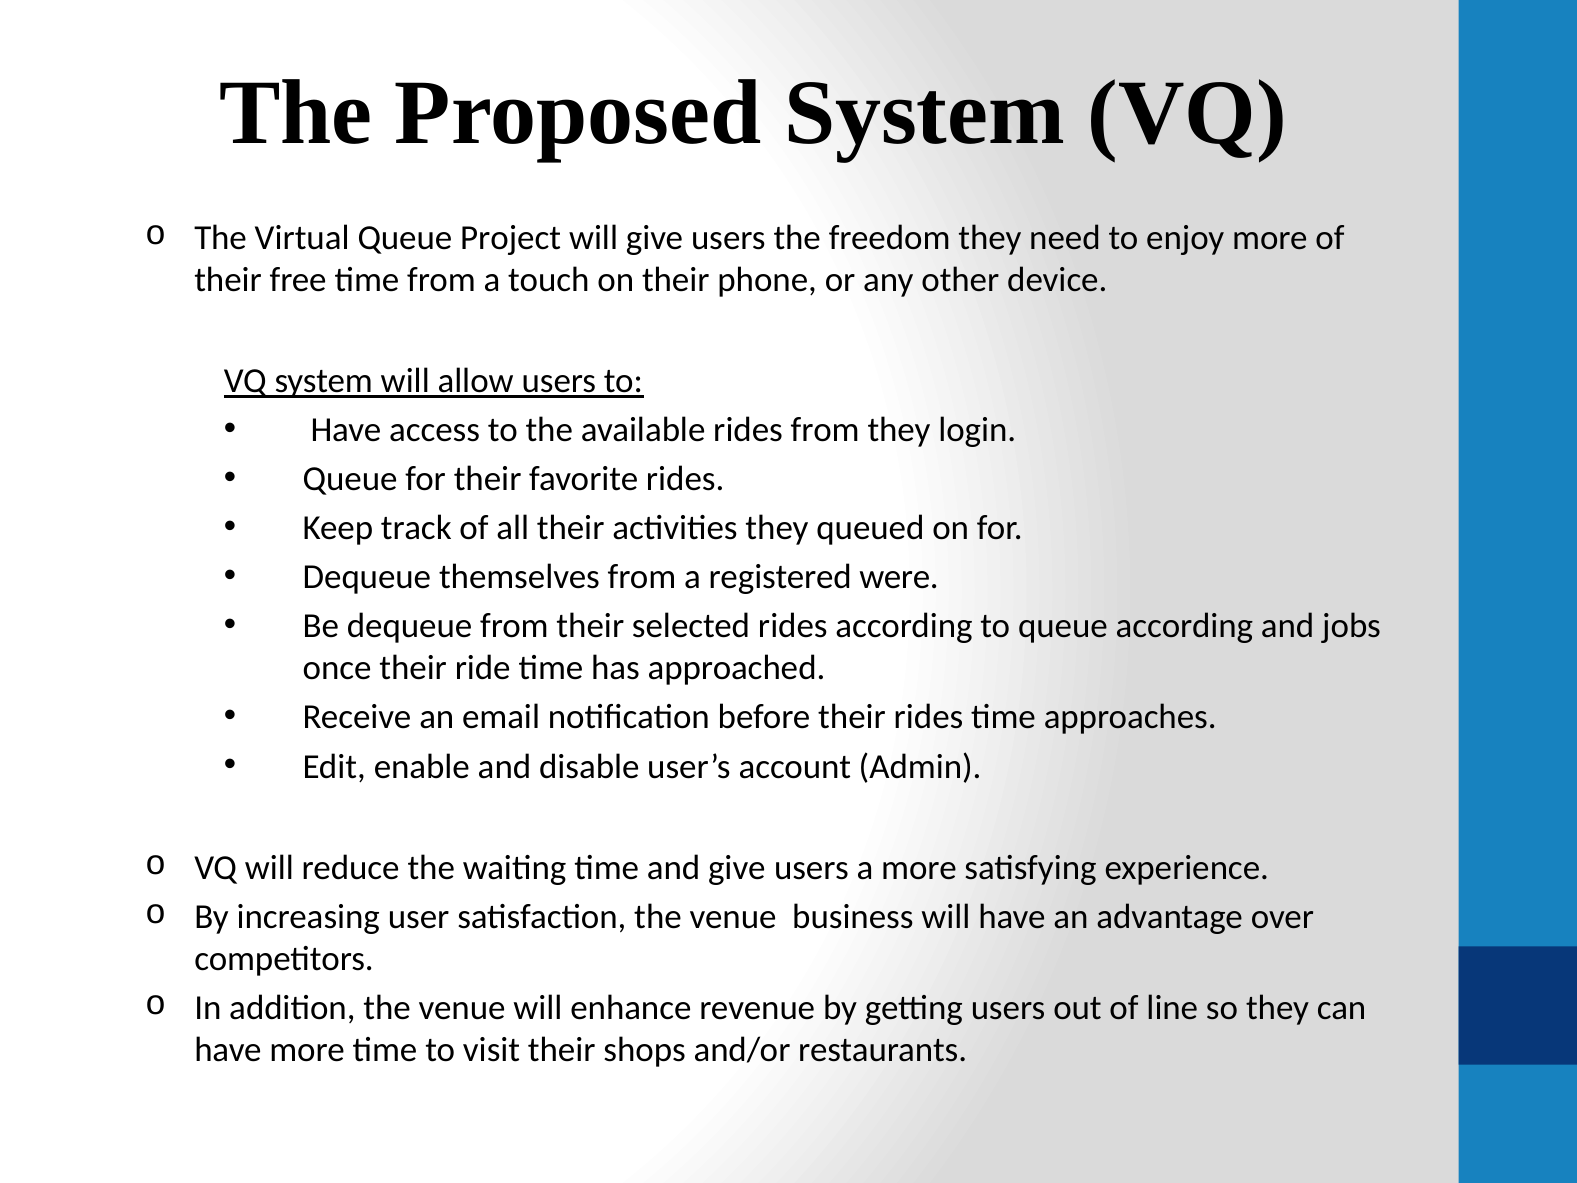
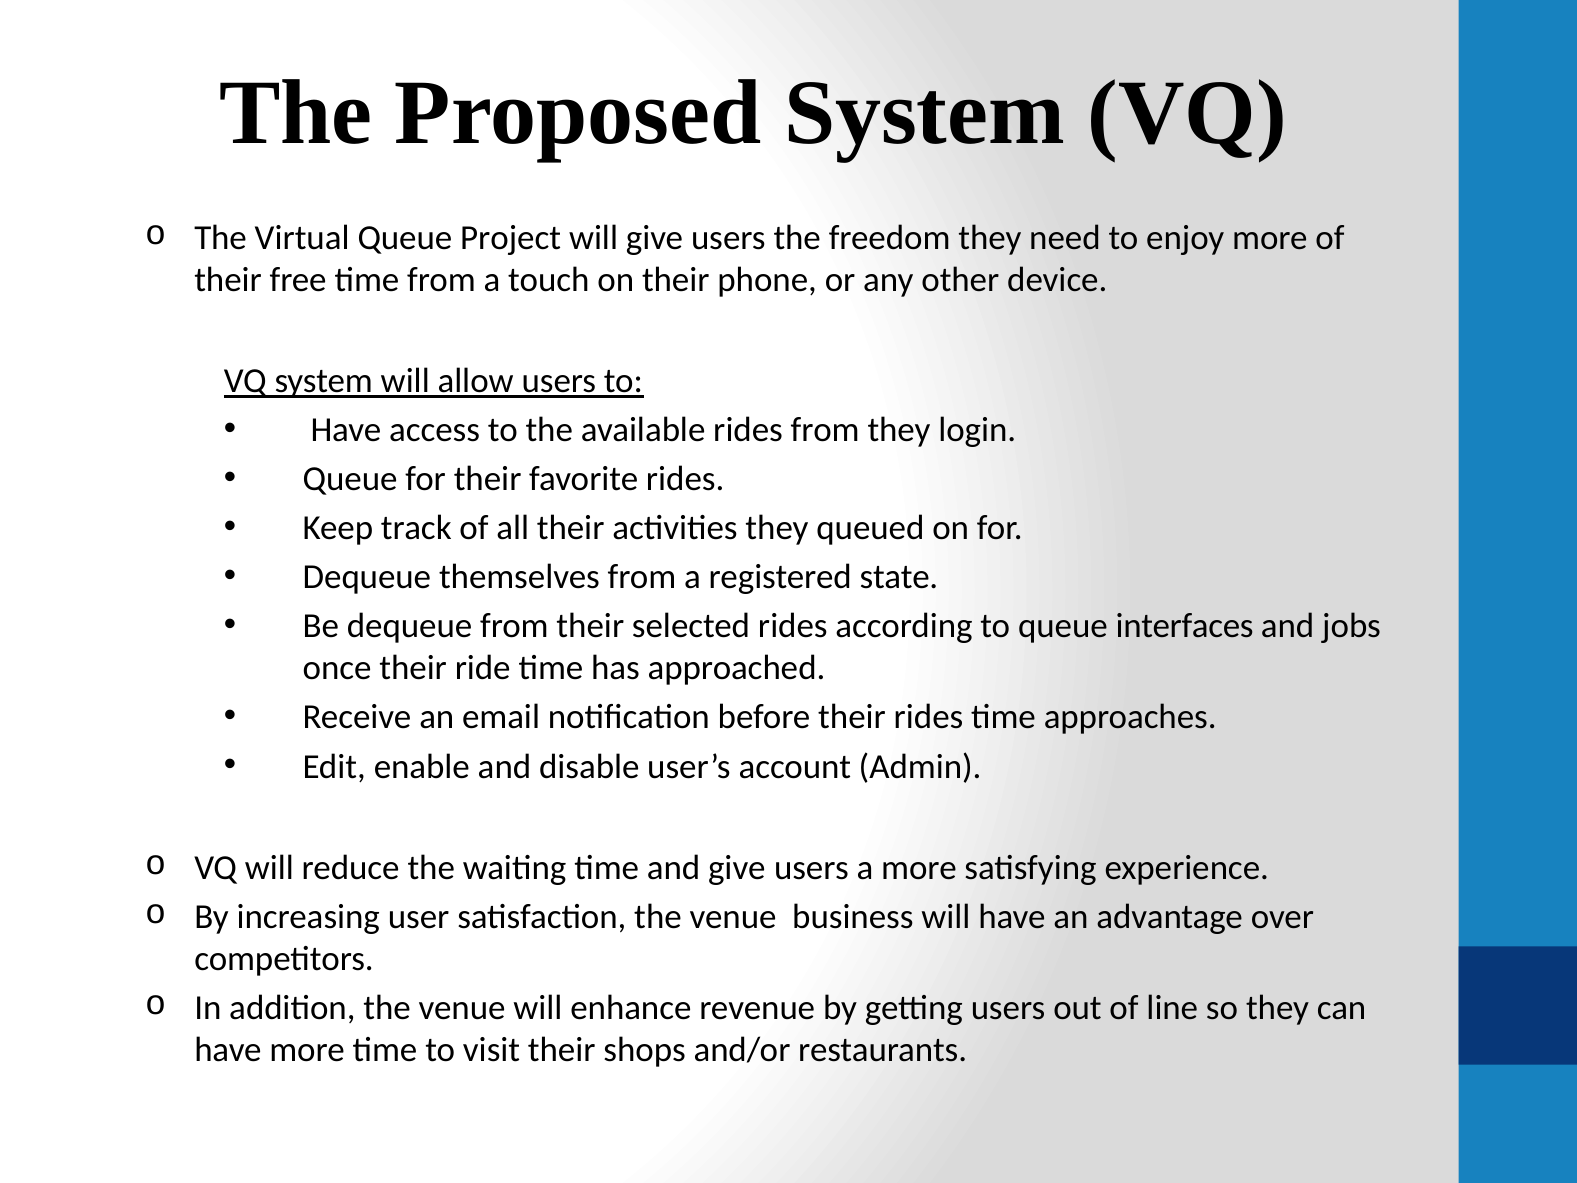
were: were -> state (899, 577)
queue according: according -> interfaces (1185, 626)
